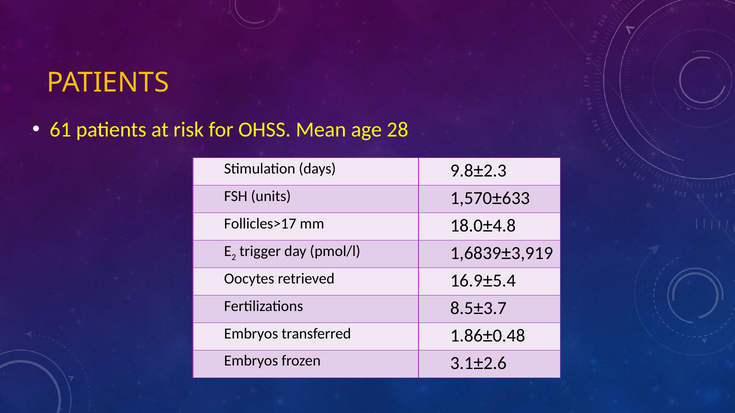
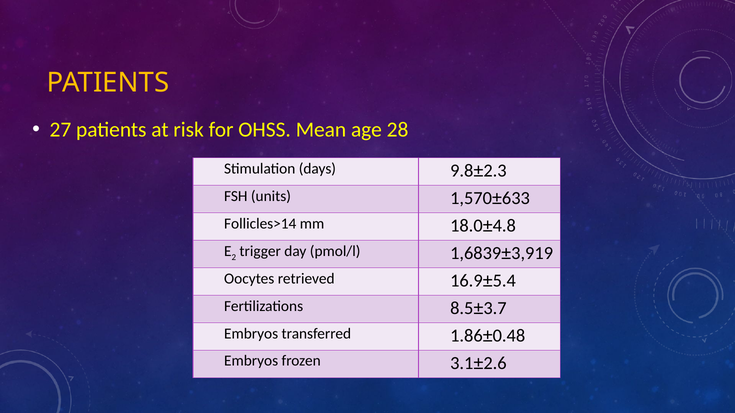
61: 61 -> 27 (60, 130)
Follicles>17: Follicles>17 -> Follicles>14 (260, 224)
